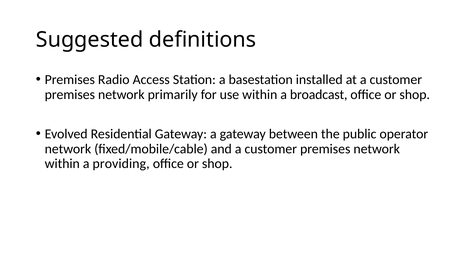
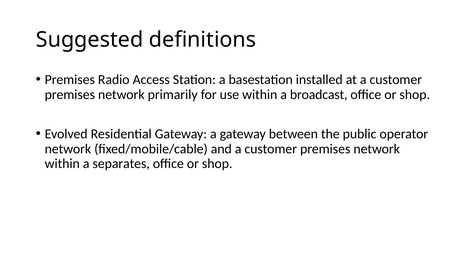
providing: providing -> separates (121, 164)
